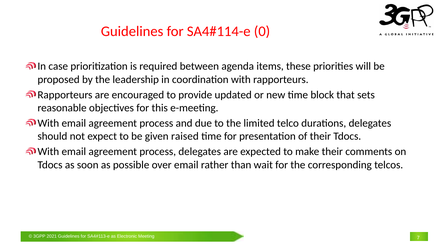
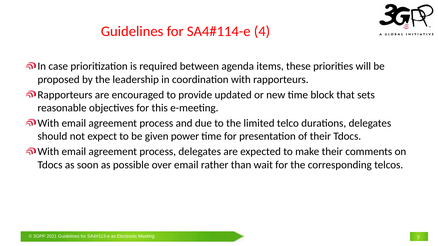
0: 0 -> 4 (262, 31)
raised: raised -> power (185, 137)
